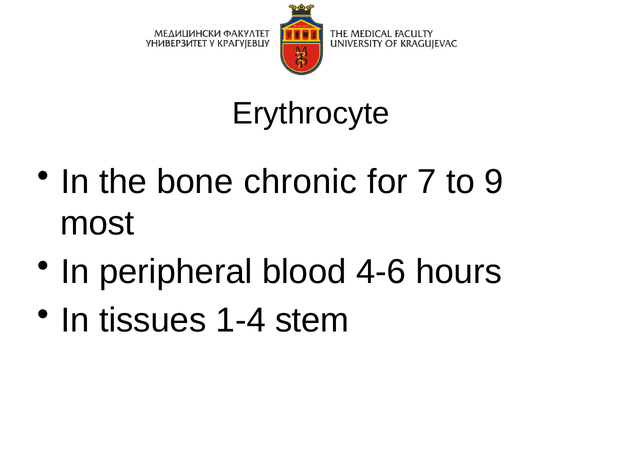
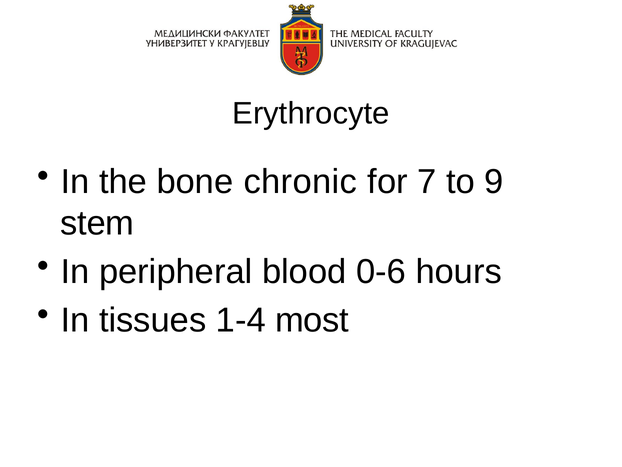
most: most -> stem (97, 223)
4-6: 4-6 -> 0-6 (381, 272)
stem: stem -> most (312, 320)
